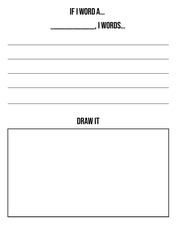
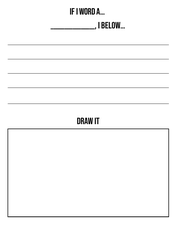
words…: words… -> below… (113, 25)
